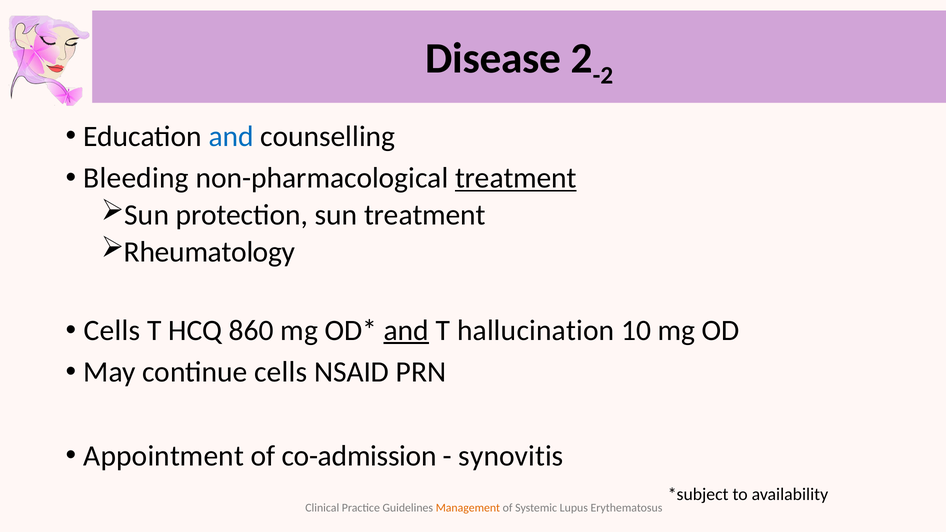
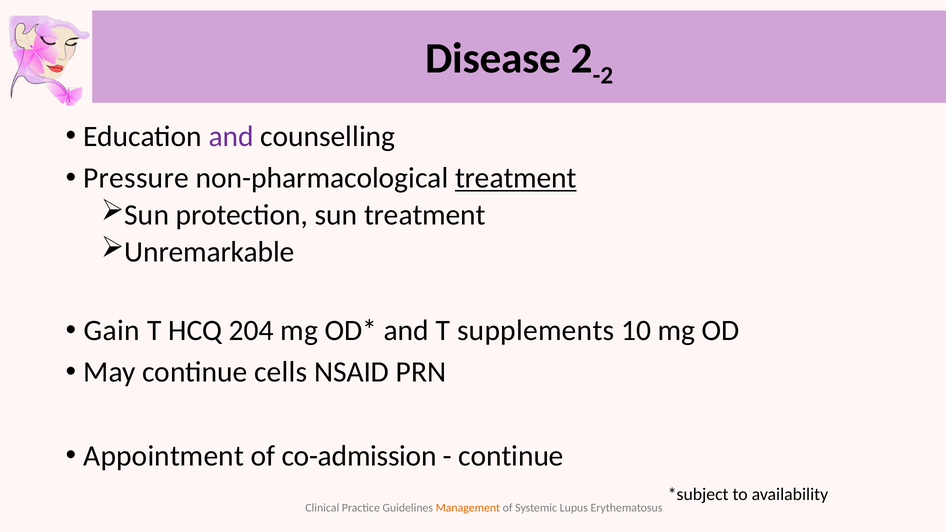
and colour: blue -> purple (231, 136)
Bleeding: Bleeding -> Pressure (136, 178)
Rheumatology: Rheumatology -> Unremarkable (210, 252)
Cells: Cells -> Gain (112, 330)
860: 860 -> 204 (251, 330)
and underline: present -> none (406, 330)
hallucination: hallucination -> supplements (536, 330)
synovitis: synovitis -> continue (511, 456)
